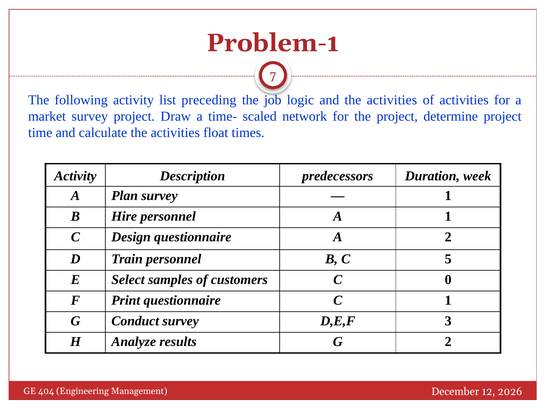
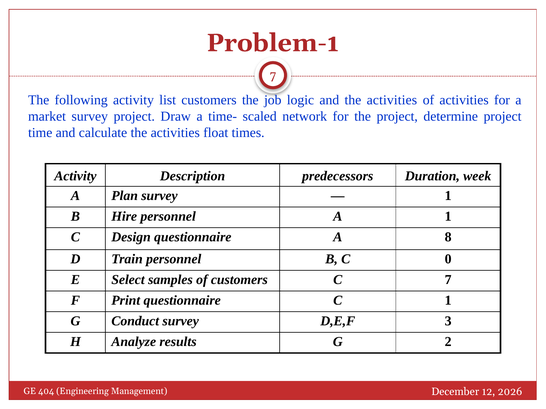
list preceding: preceding -> customers (209, 100)
A 2: 2 -> 8 (448, 237)
5: 5 -> 0 (448, 259)
C 0: 0 -> 7 (448, 280)
